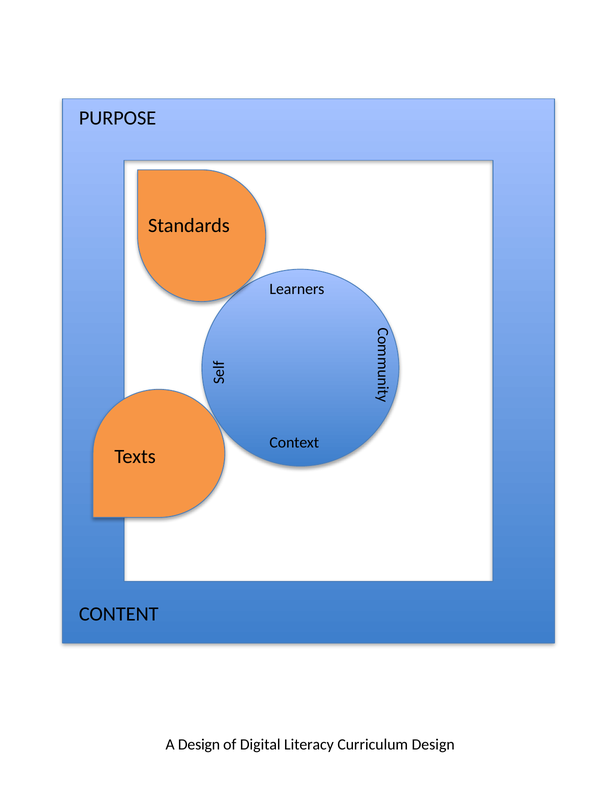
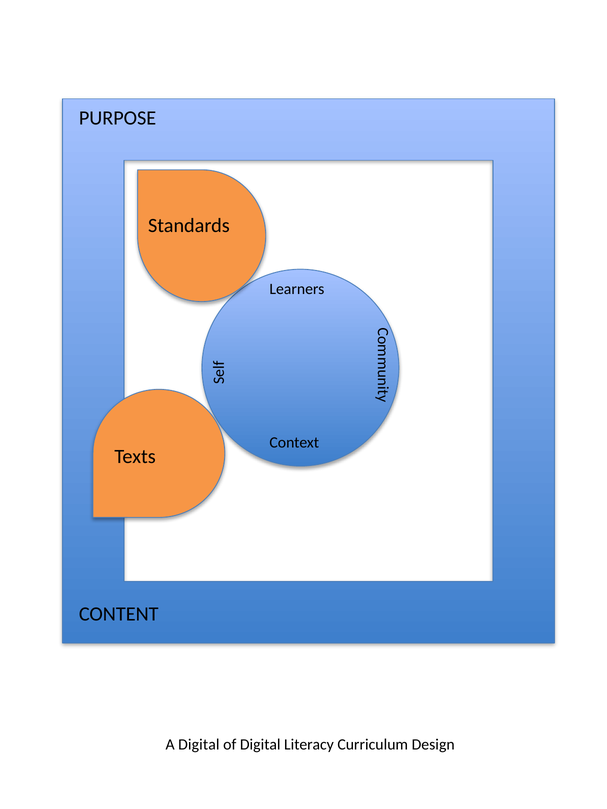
A Design: Design -> Digital (199, 745)
